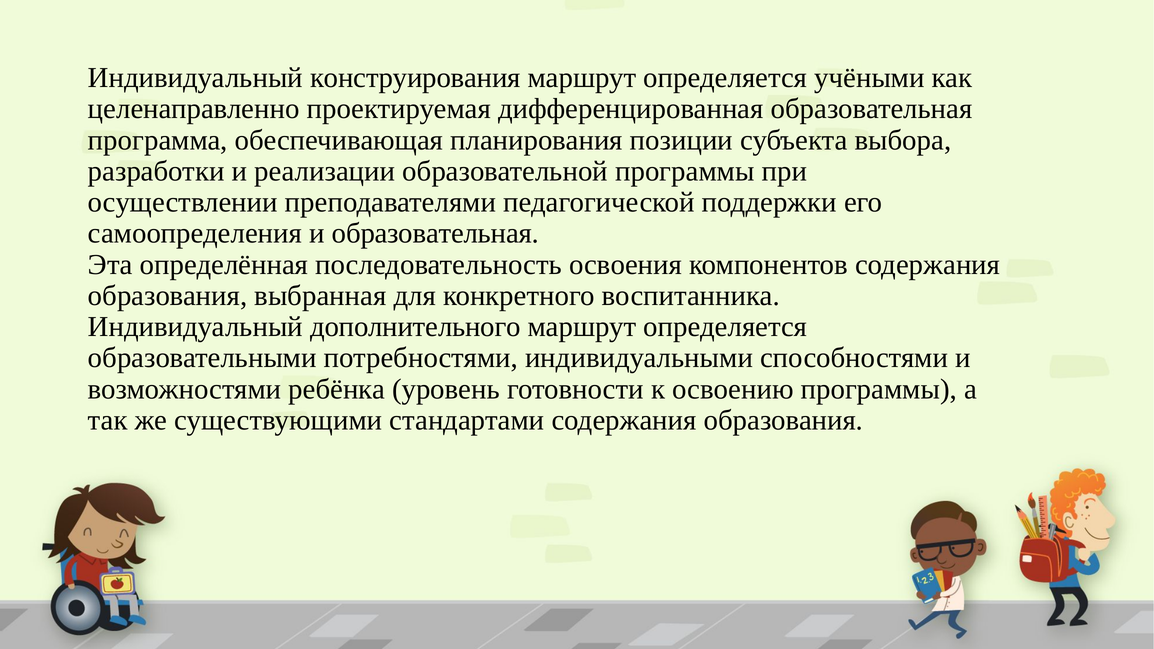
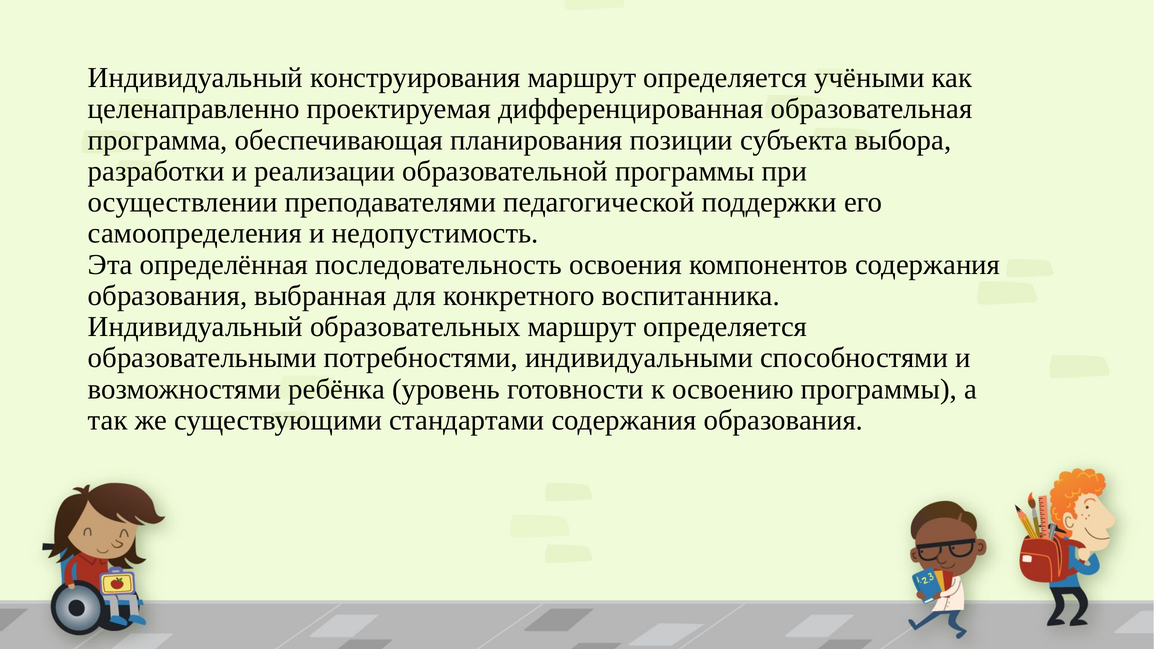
и образовательная: образовательная -> недопустимость (435, 233)
дополнительного: дополнительного -> образовательных (415, 327)
